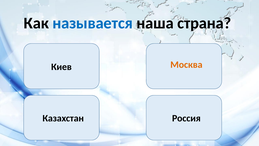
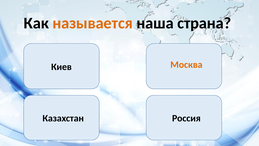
называется colour: blue -> orange (93, 23)
